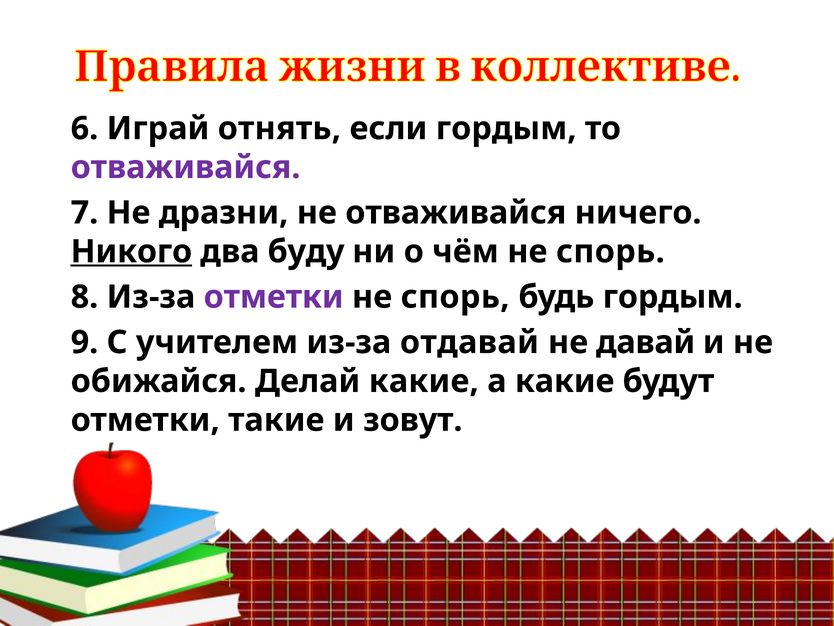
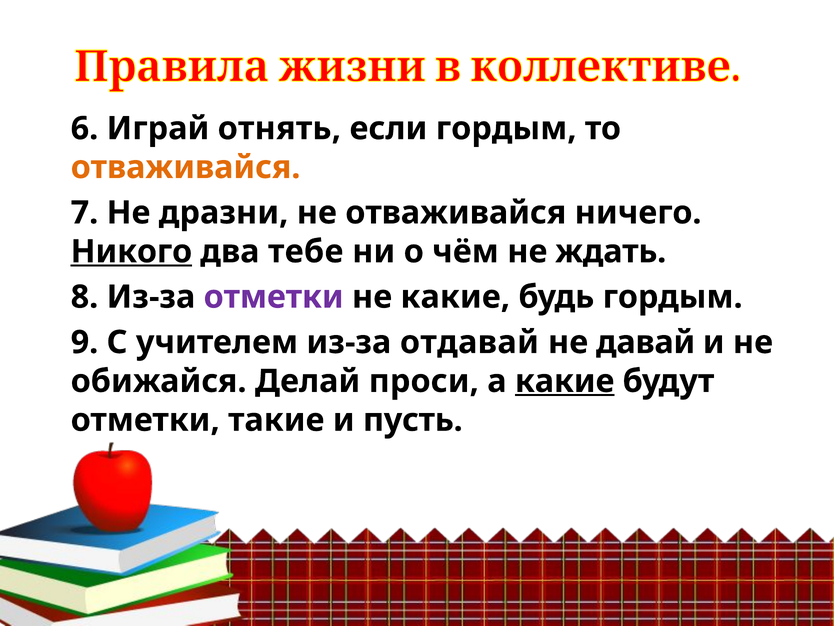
отваживайся colour: purple -> orange (186, 167)
буду: буду -> тебе (306, 251)
чём не спорь: спорь -> ждать (611, 251)
спорь: спорь -> какие (455, 297)
Делай какие: какие -> проси (424, 381)
какие underline: none -> present (565, 381)
зовут: зовут -> пусть (413, 420)
